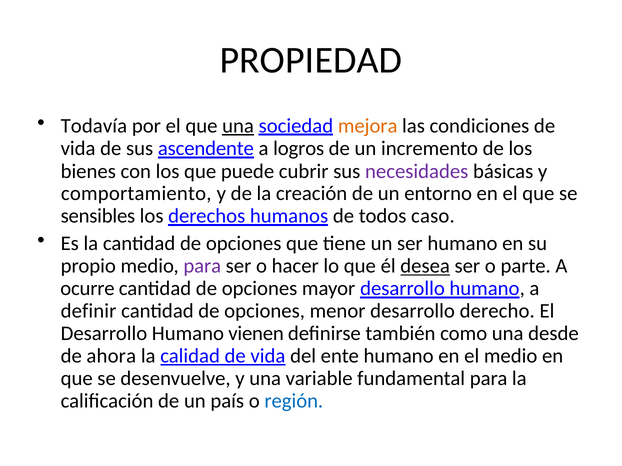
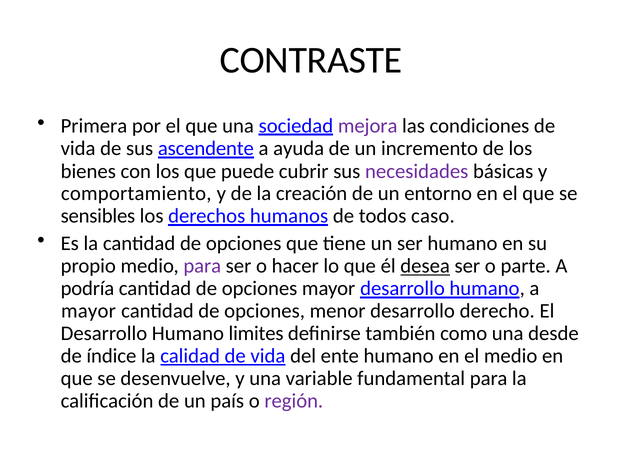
PROPIEDAD: PROPIEDAD -> CONTRASTE (311, 60)
Todavía: Todavía -> Primera (94, 126)
una underline: present -> none (238, 126)
mejora colour: orange -> purple (368, 126)
logros: logros -> ayuda (299, 149)
ocurre: ocurre -> podría (87, 289)
definir: definir -> mayor (88, 311)
vienen: vienen -> limites (256, 334)
ahora: ahora -> índice (111, 356)
región colour: blue -> purple (294, 401)
